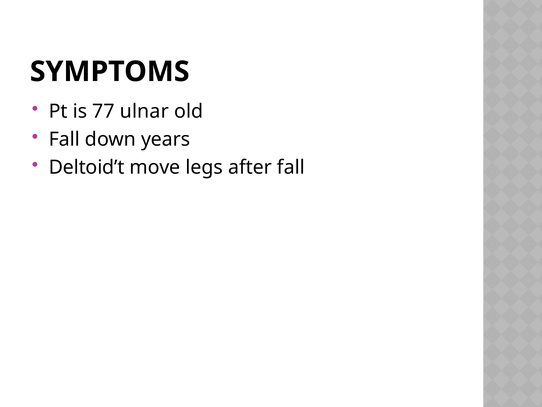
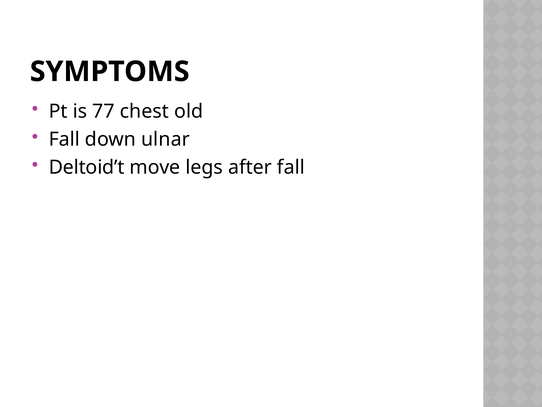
ulnar: ulnar -> chest (144, 111)
years: years -> ulnar (165, 139)
